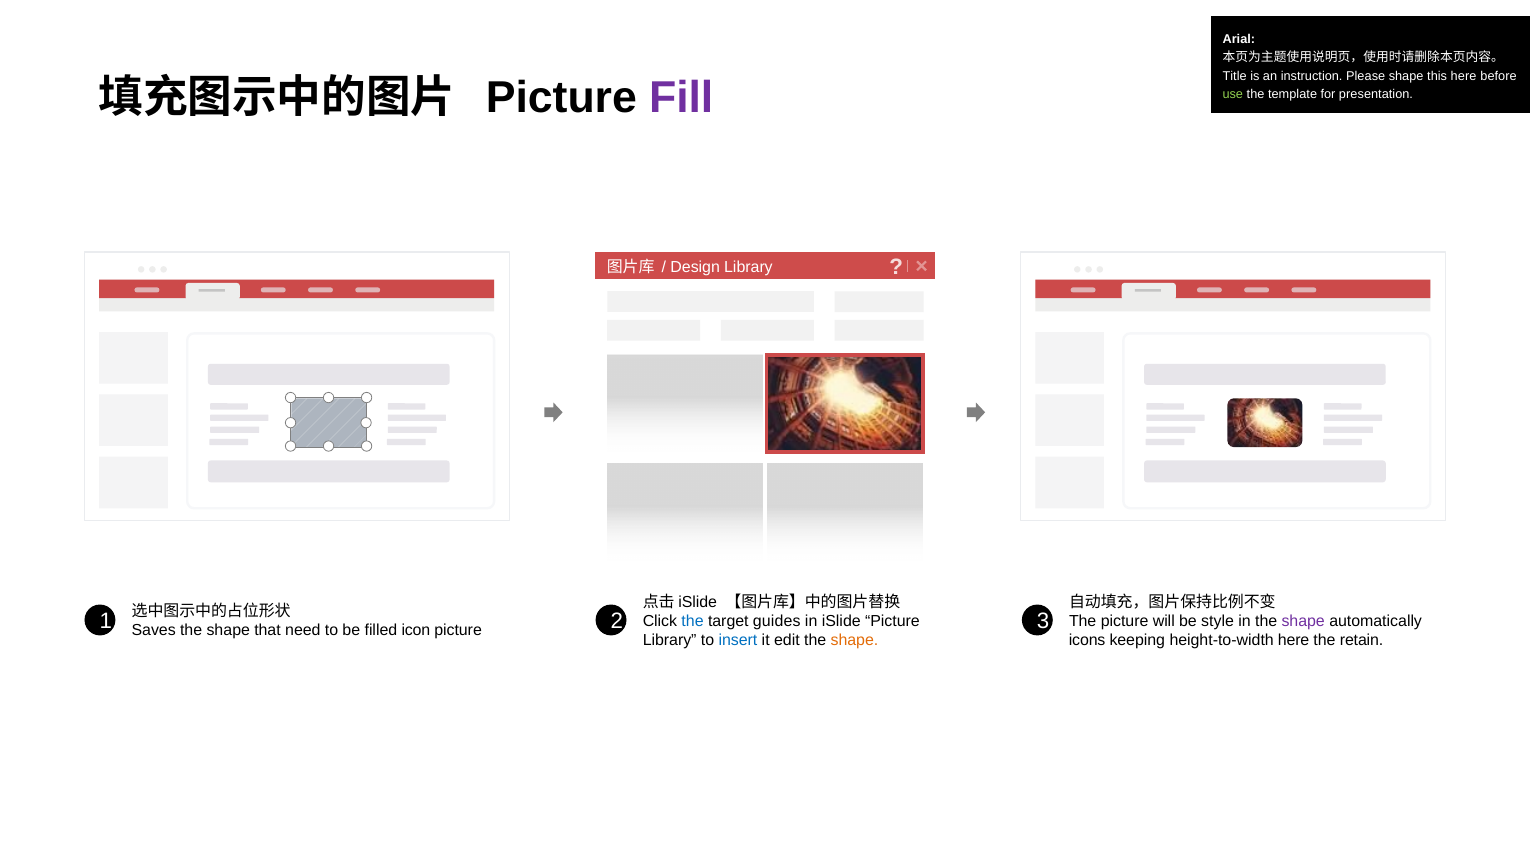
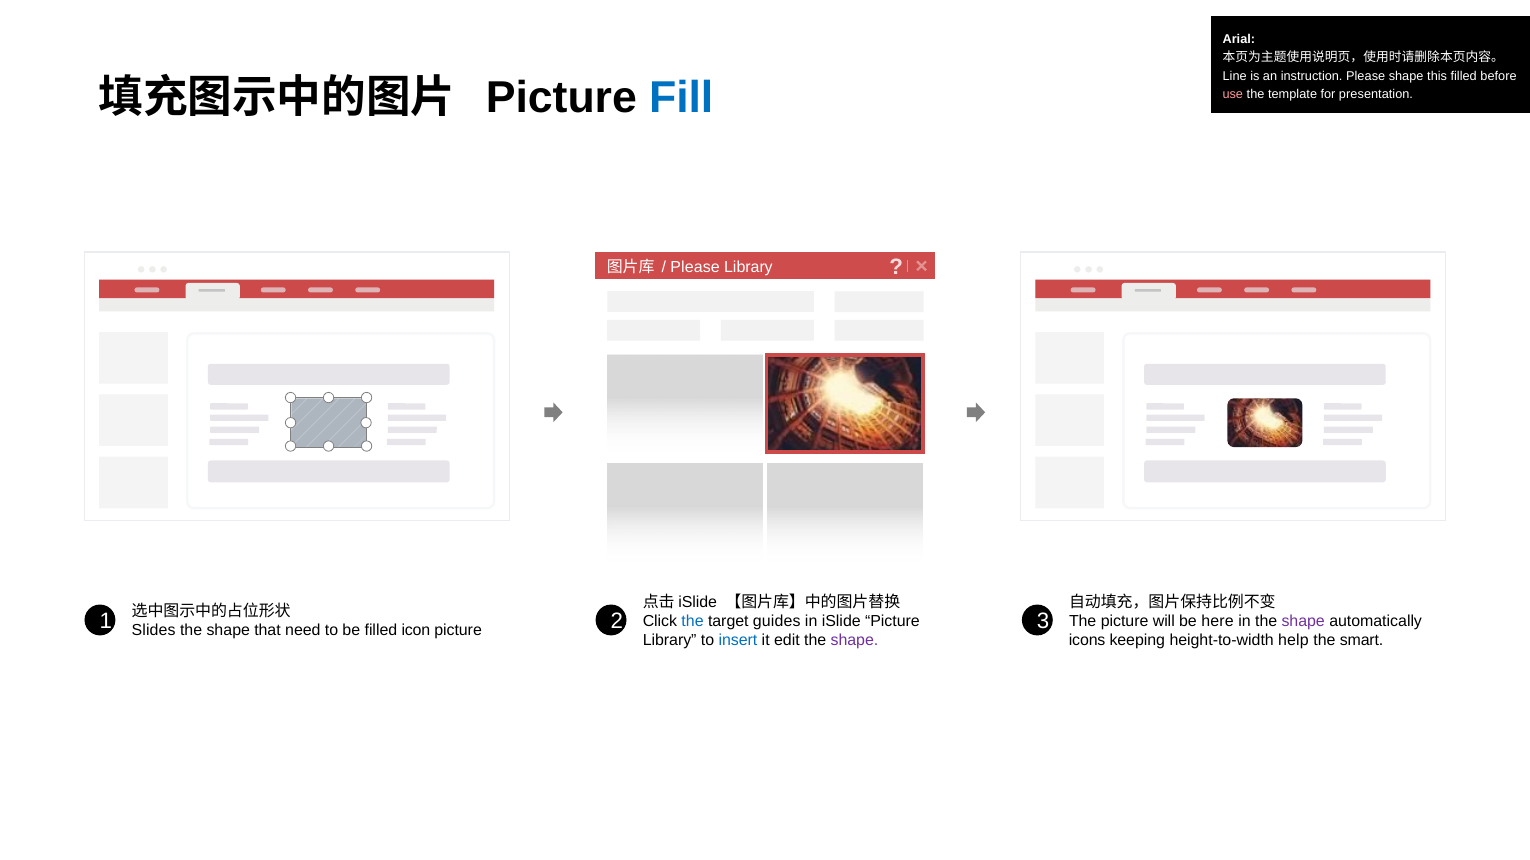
Title: Title -> Line (1235, 76)
this here: here -> filled (1464, 76)
Fill colour: purple -> blue (681, 98)
use colour: light green -> pink (1233, 94)
Design: Design -> Please (695, 267)
style: style -> here (1217, 622)
Saves: Saves -> Slides (154, 631)
shape colour: orange -> purple (854, 641)
height-to-width here: here -> help (1293, 641)
retain: retain -> smart (1362, 641)
